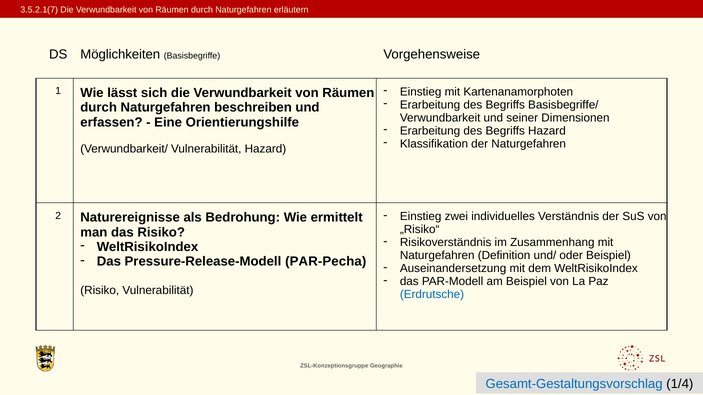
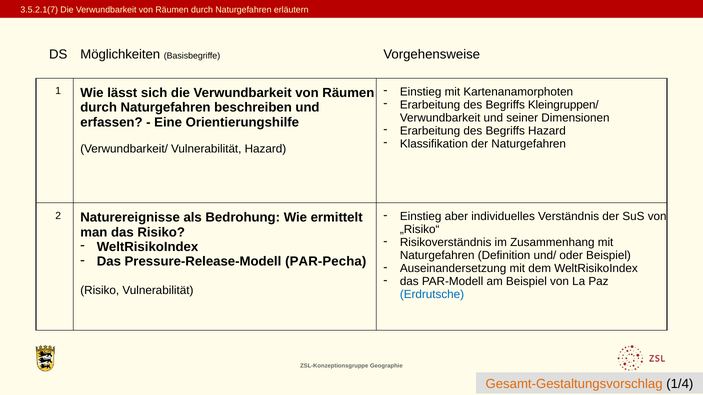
Basisbegriffe/: Basisbegriffe/ -> Kleingruppen/ (563, 105)
zwei: zwei -> aber (456, 217)
Gesamt-Gestaltungsvorschlag colour: blue -> orange (574, 384)
